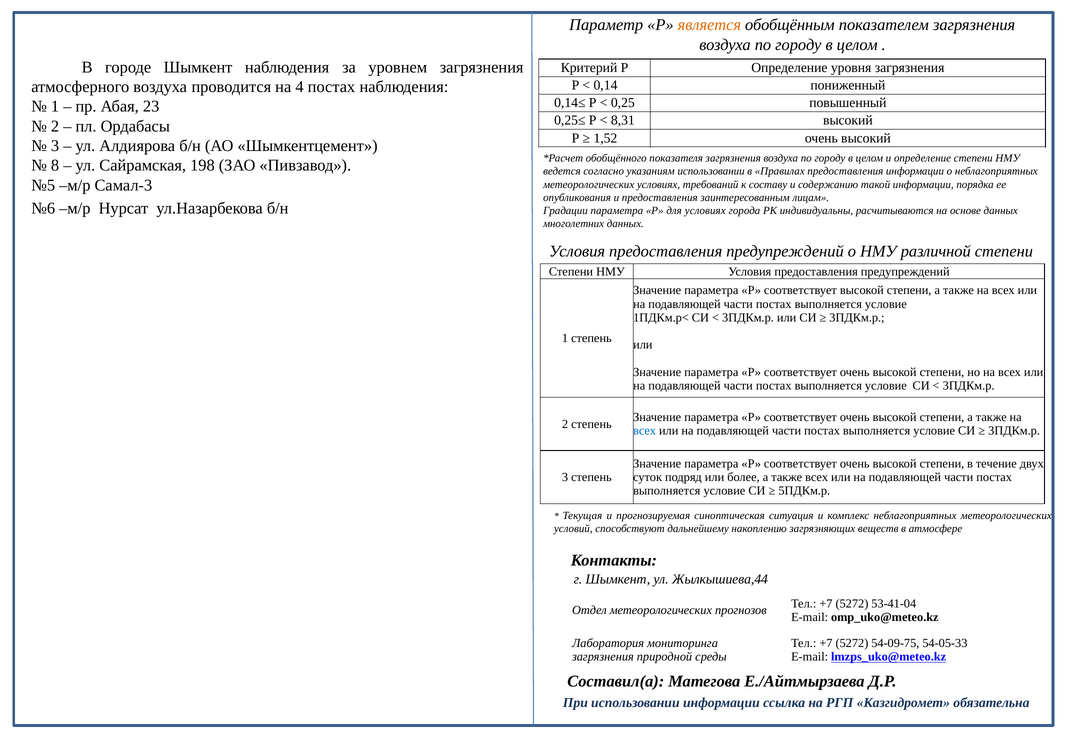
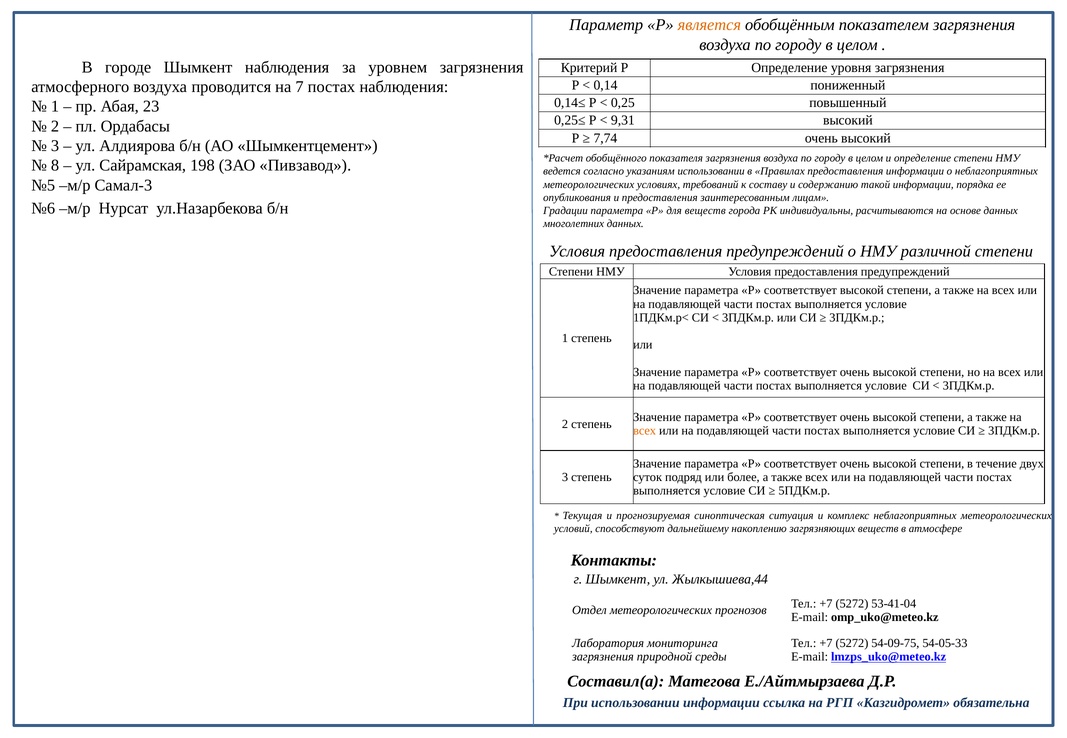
4: 4 -> 7 (300, 87)
8,31: 8,31 -> 9,31 (623, 121)
1,52: 1,52 -> 7,74 (605, 138)
для условиях: условиях -> веществ (705, 211)
всех colour: blue -> orange (645, 431)
